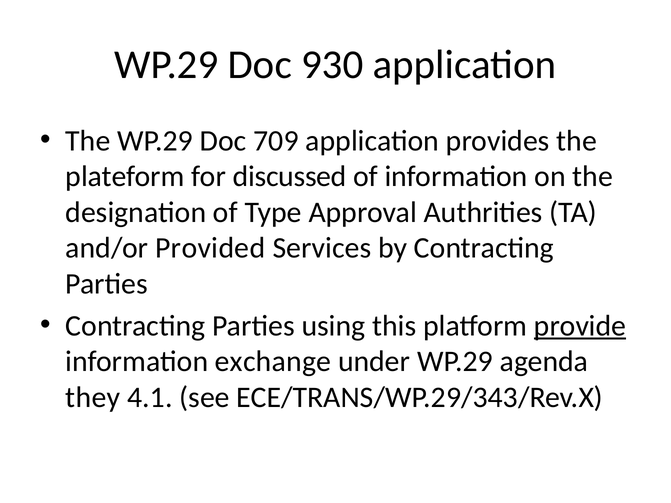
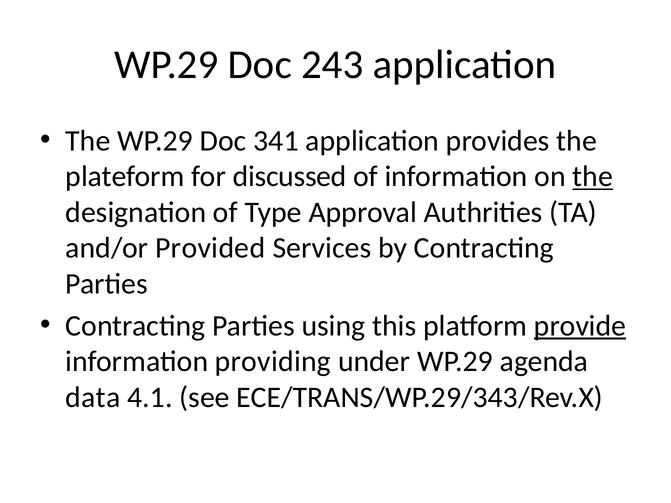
930: 930 -> 243 (332, 65)
709: 709 -> 341 (276, 141)
the underline: none -> present (593, 177)
exchange: exchange -> providing (273, 362)
they: they -> data (93, 398)
